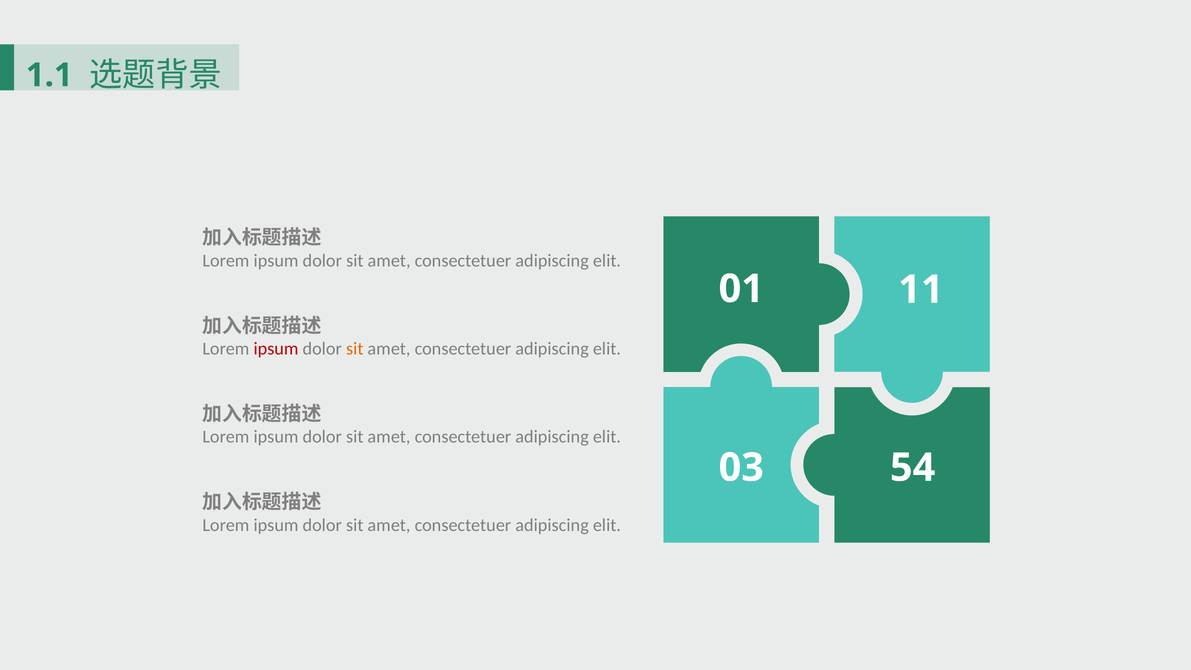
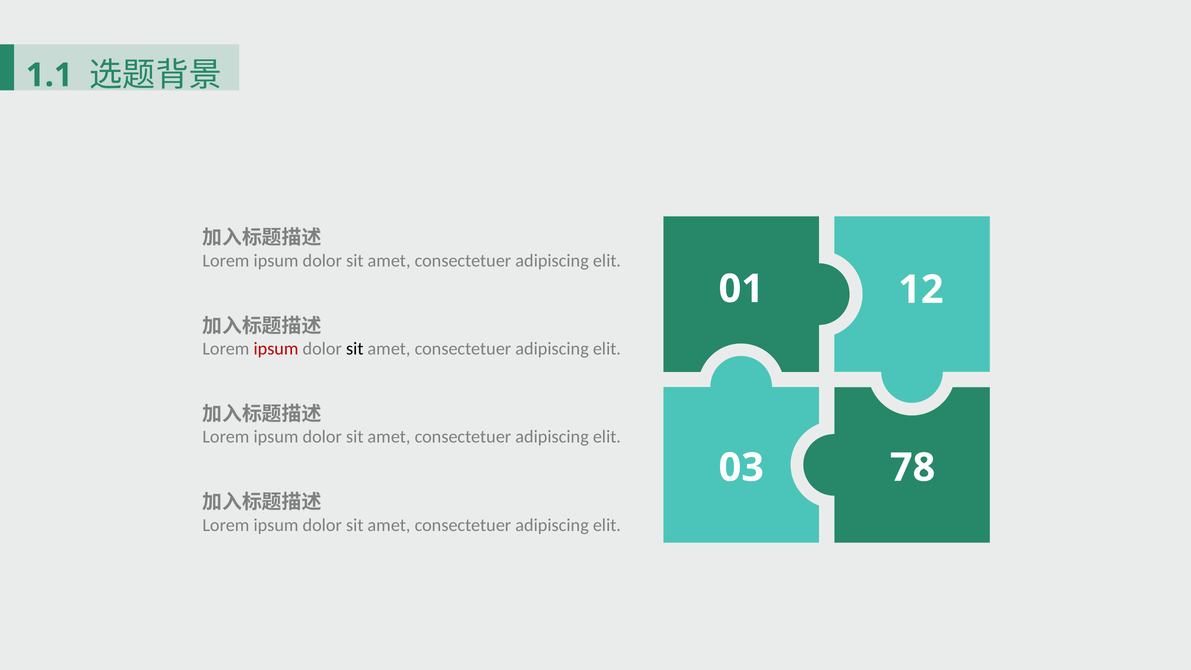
11: 11 -> 12 (921, 290)
sit colour: orange -> black (355, 349)
54: 54 -> 78 (913, 468)
